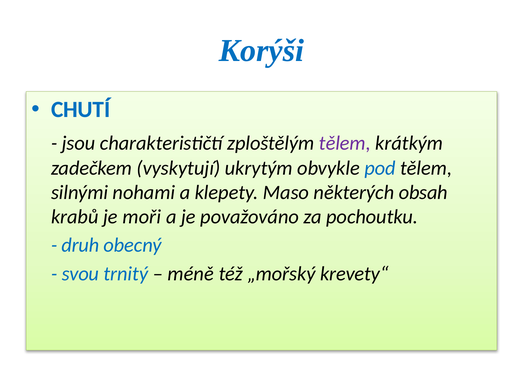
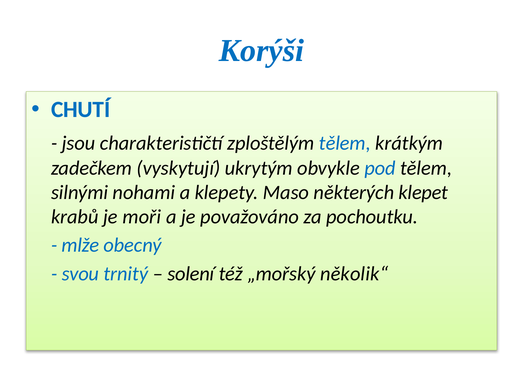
tělem colour: purple -> blue (345, 143)
obsah: obsah -> klepet (423, 193)
druh: druh -> mlže (80, 245)
méně: méně -> solení (191, 274)
krevety“: krevety“ -> několik“ (354, 274)
